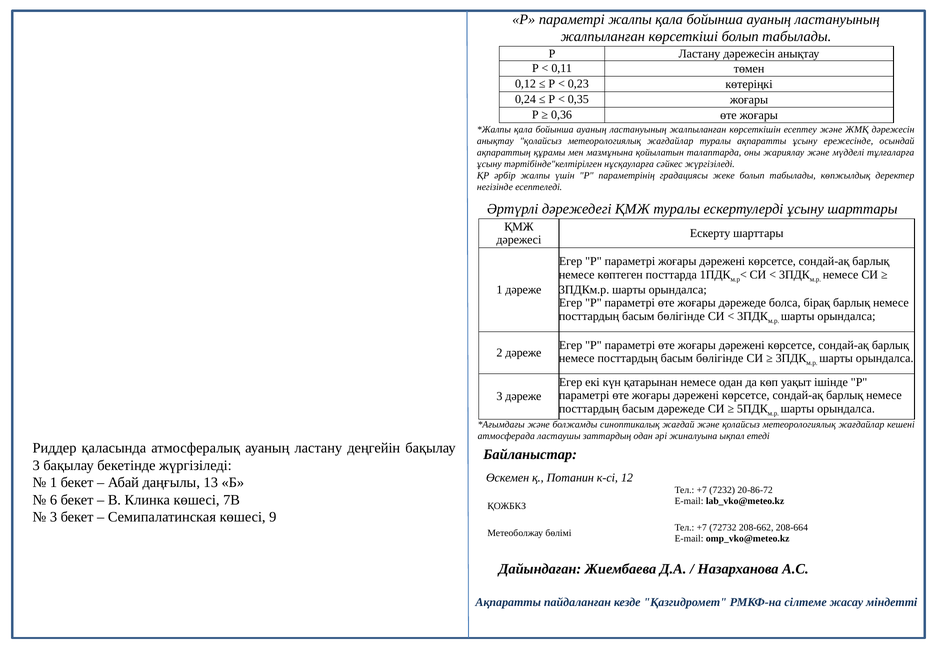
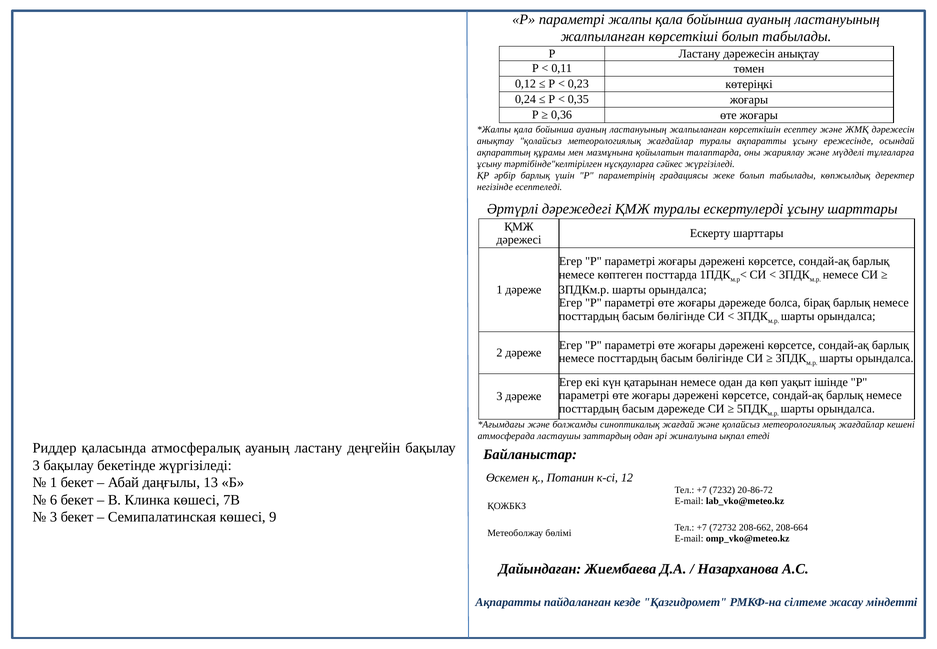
әрбір жалпы: жалпы -> барлық (535, 175)
